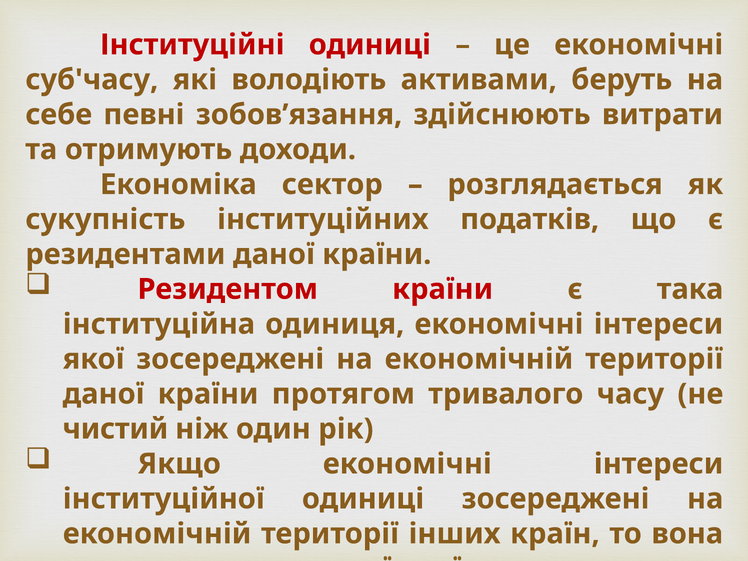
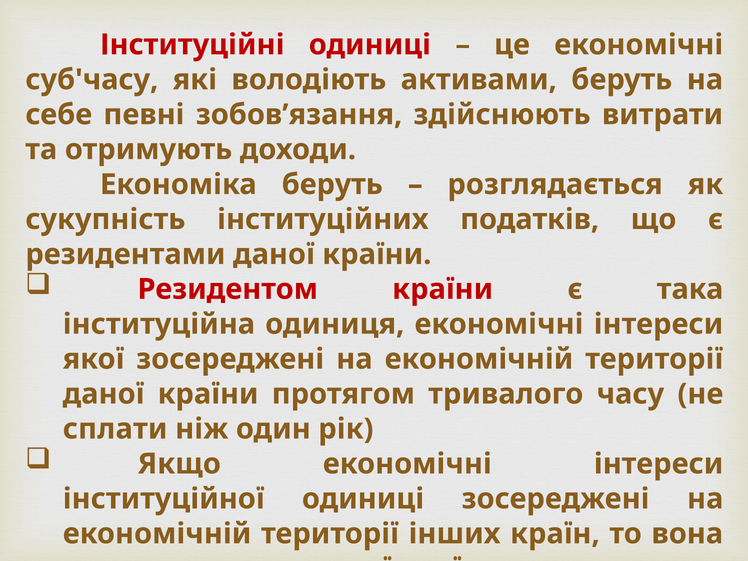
Економіка сектор: сектор -> беруть (332, 184)
чистий: чистий -> сплати (115, 429)
